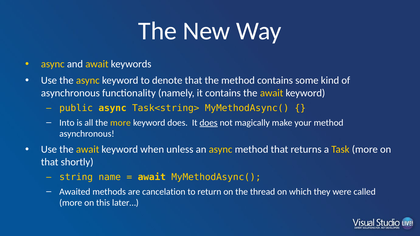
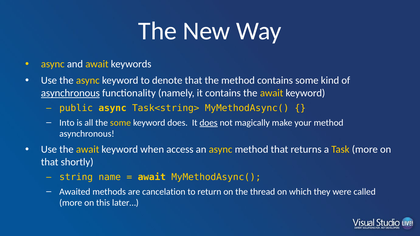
asynchronous underline: none -> present (70, 93)
the more: more -> some (121, 123)
unless: unless -> access (180, 150)
